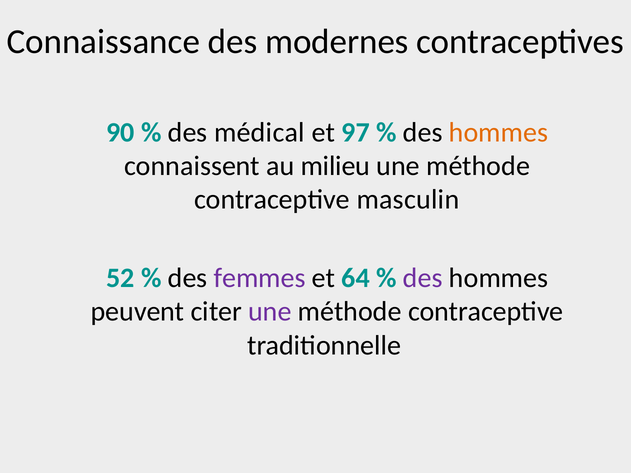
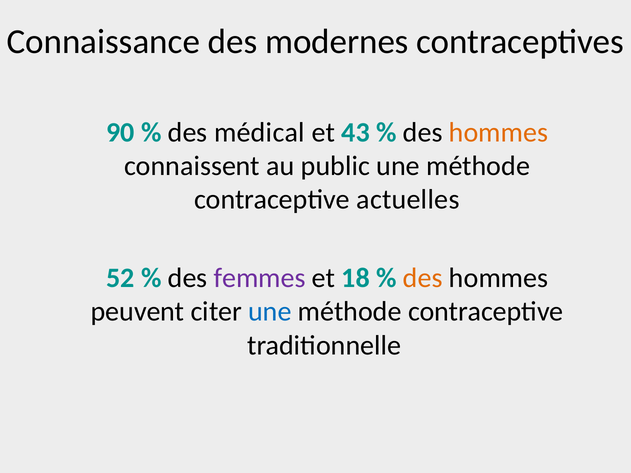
97: 97 -> 43 (356, 132)
milieu: milieu -> public (335, 166)
masculin: masculin -> actuelles (408, 200)
64: 64 -> 18 (356, 278)
des colour: purple -> orange (423, 278)
une colour: purple -> blue (270, 312)
